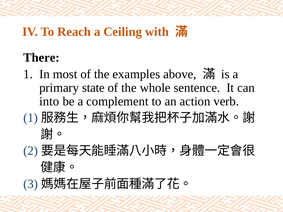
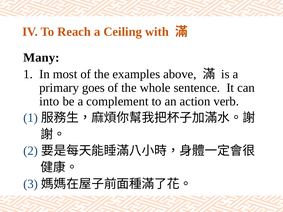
There: There -> Many (41, 58)
state: state -> goes (93, 88)
